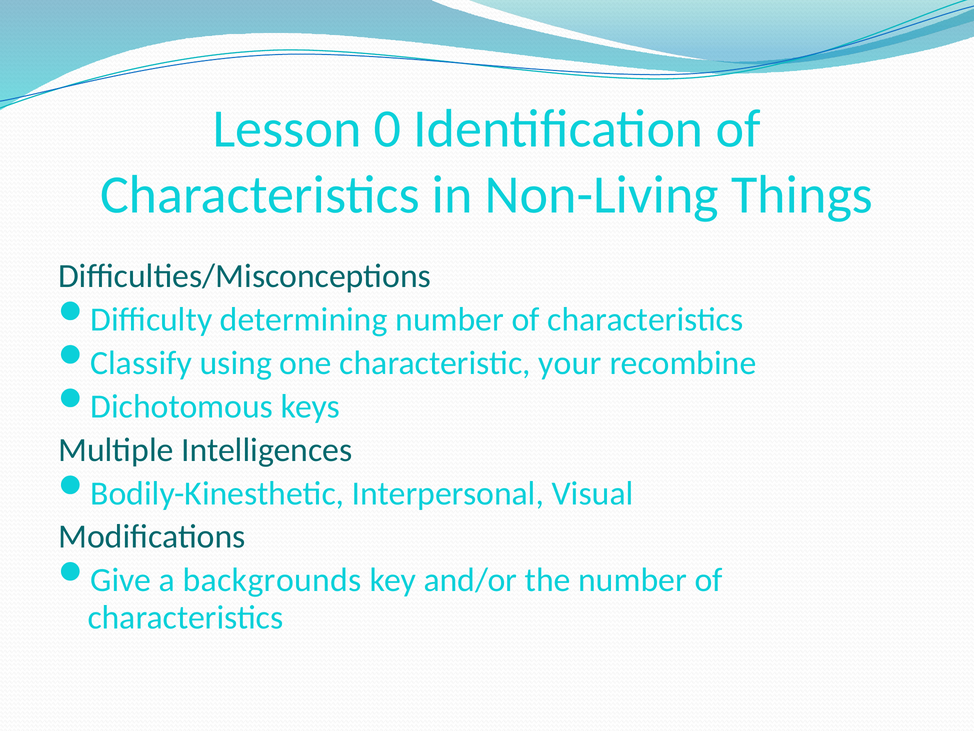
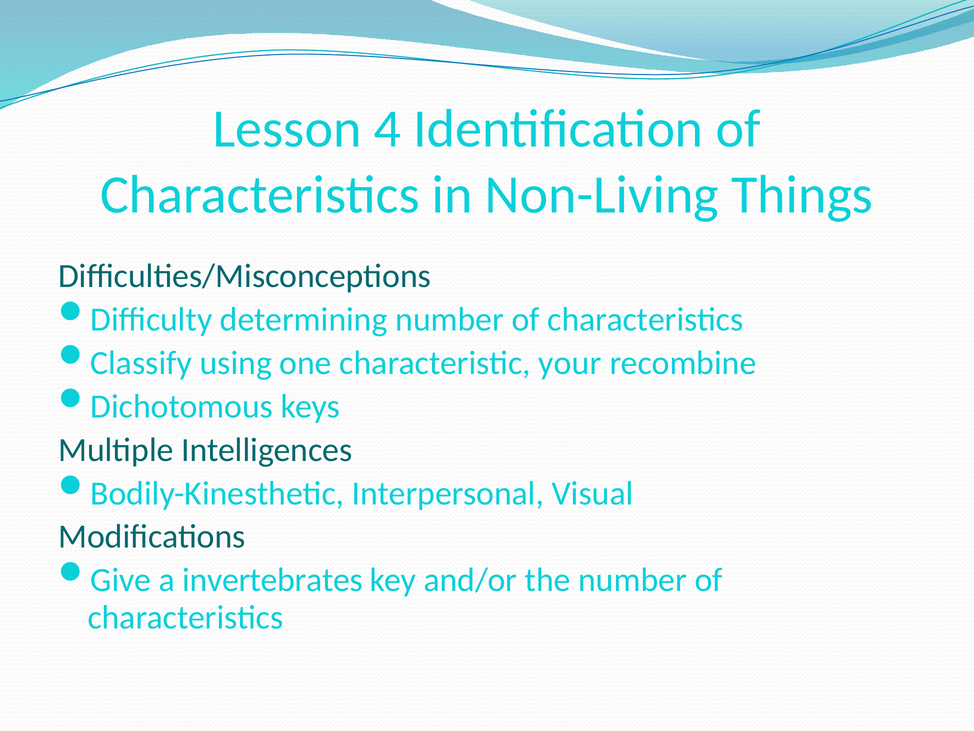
0: 0 -> 4 (387, 129)
backgrounds: backgrounds -> invertebrates (273, 580)
